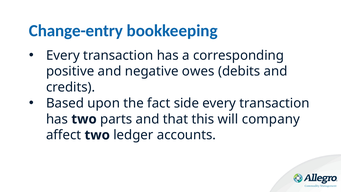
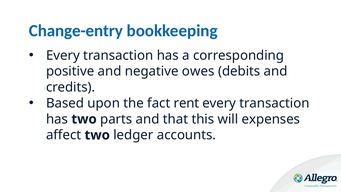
side: side -> rent (186, 103)
company: company -> expenses (271, 119)
